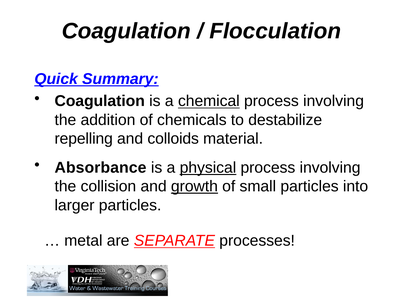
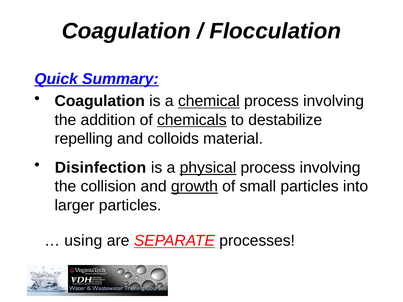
chemicals underline: none -> present (192, 120)
Absorbance: Absorbance -> Disinfection (100, 168)
metal: metal -> using (83, 241)
